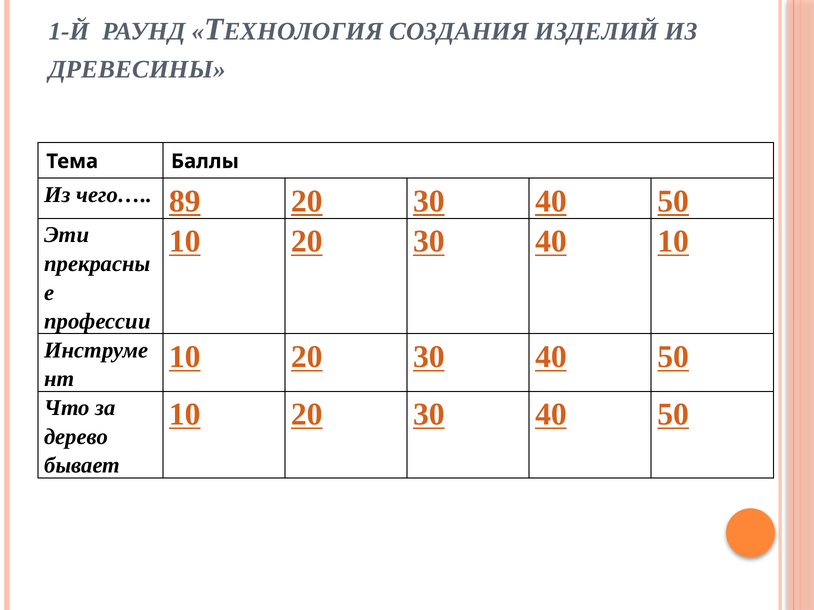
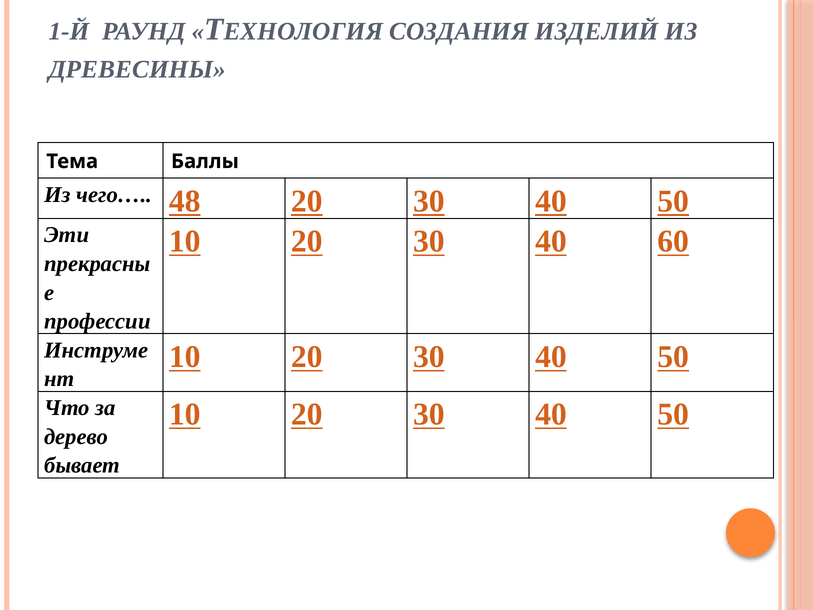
89: 89 -> 48 (185, 201)
40 10: 10 -> 60 (673, 242)
